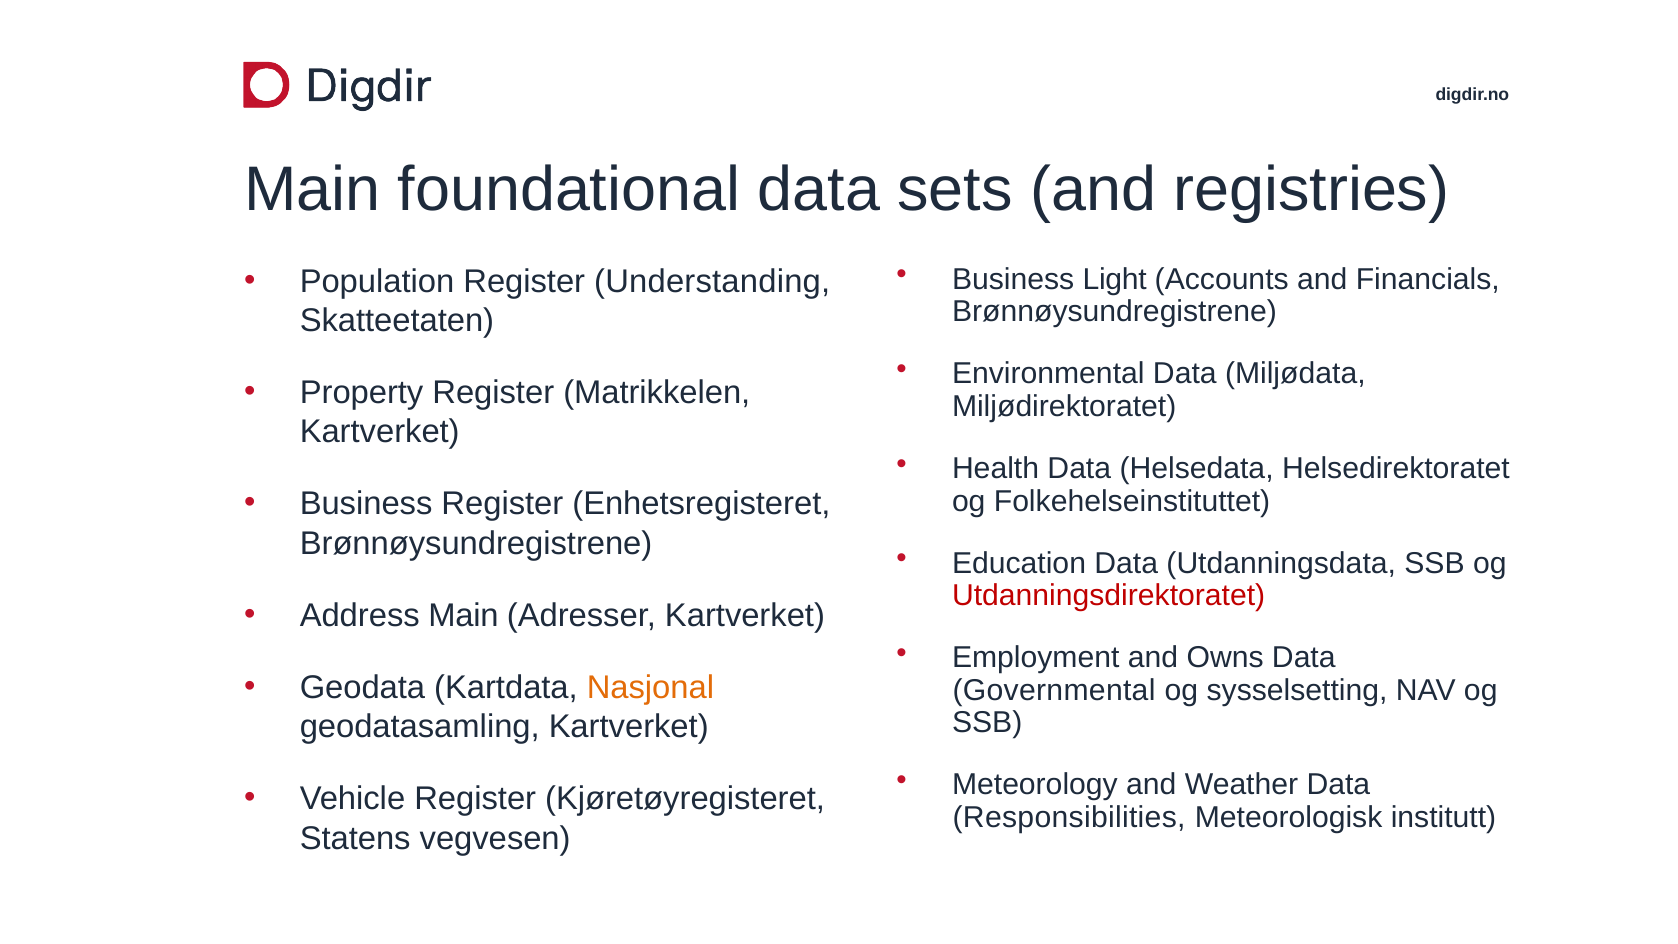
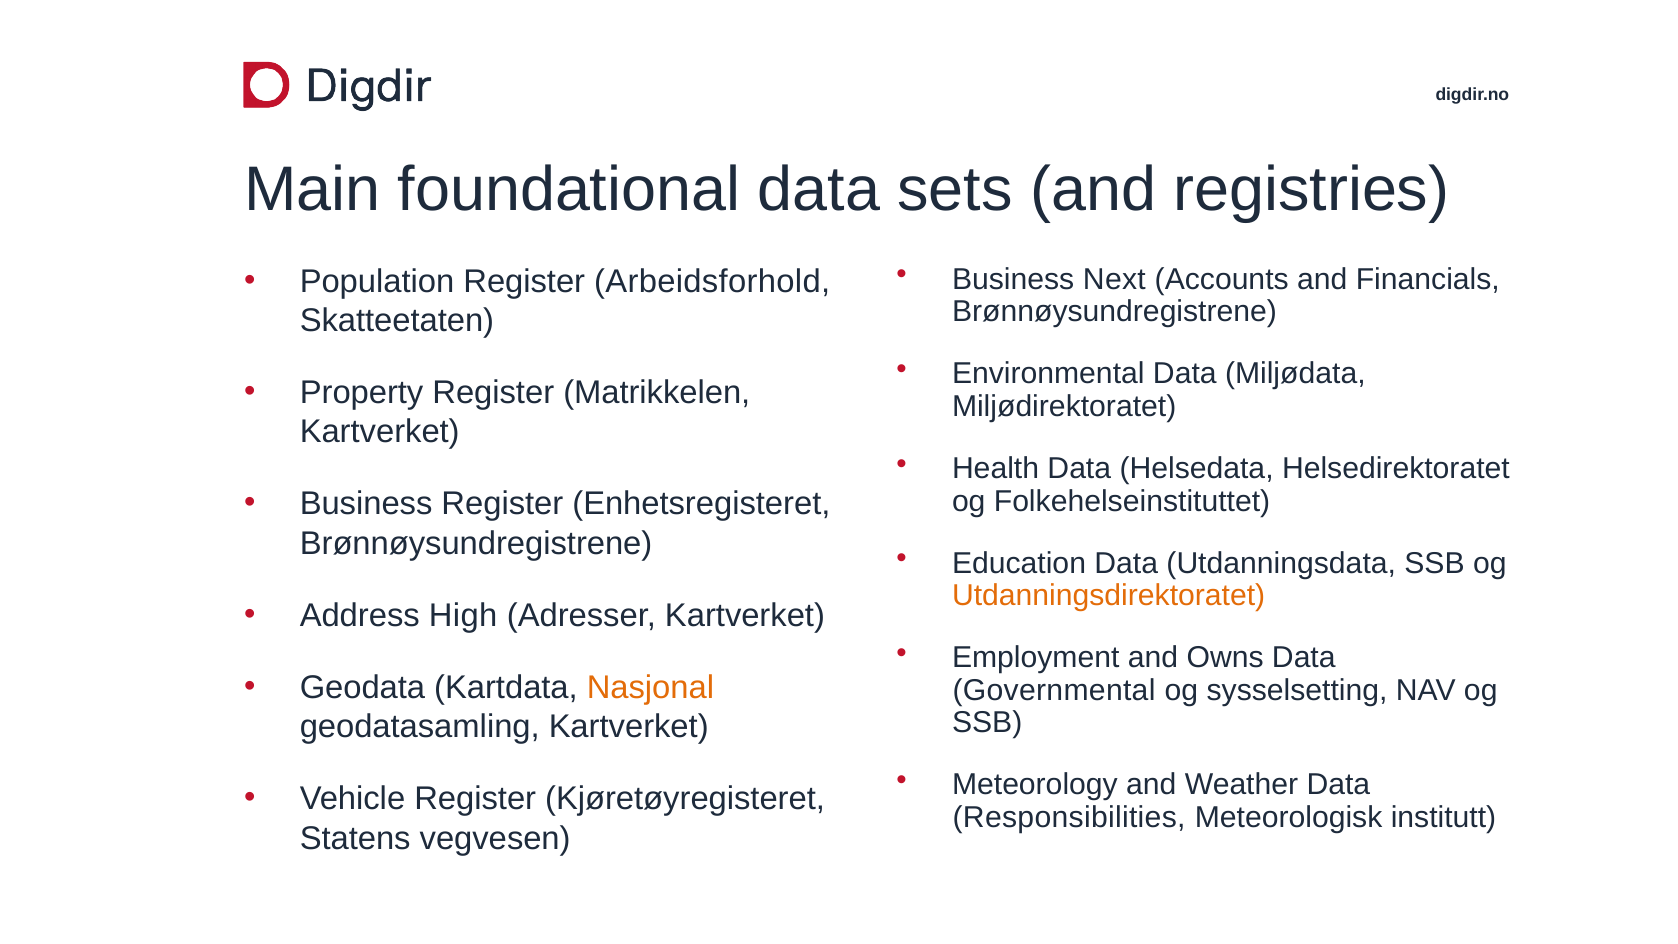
Light: Light -> Next (1114, 279)
Understanding: Understanding -> Arbeidsforhold (712, 281)
Utdanningsdirektoratet colour: red -> orange (1109, 596)
Address Main: Main -> High (463, 615)
